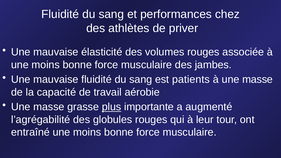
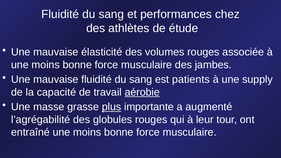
priver: priver -> étude (184, 28)
à une masse: masse -> supply (257, 80)
aérobie underline: none -> present (142, 92)
